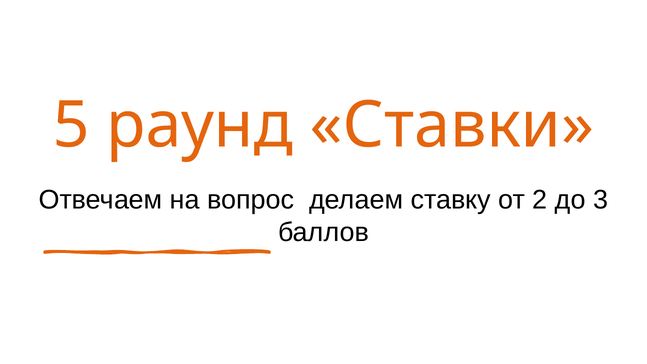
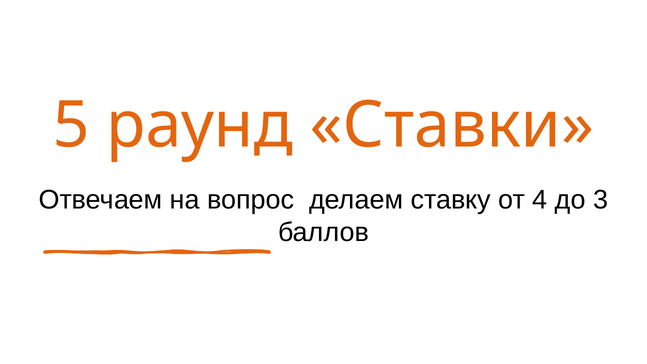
2: 2 -> 4 (540, 200)
